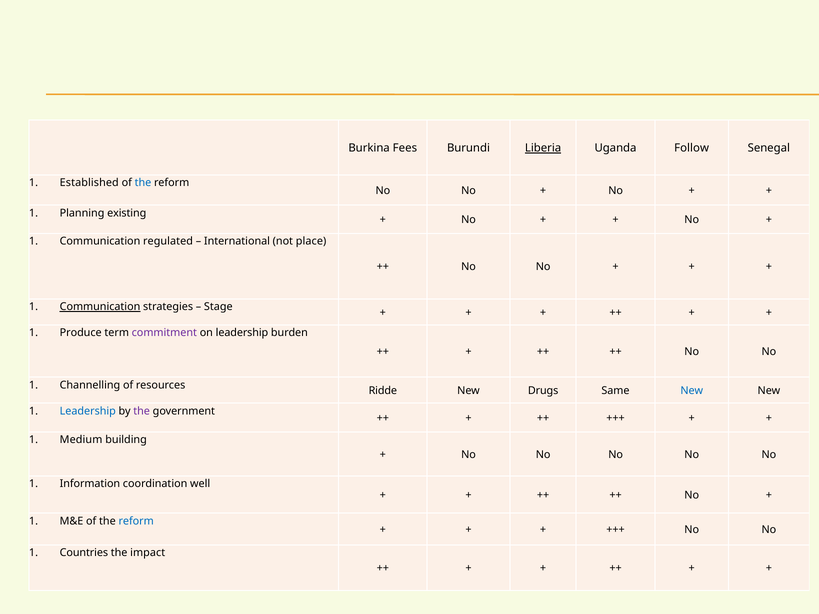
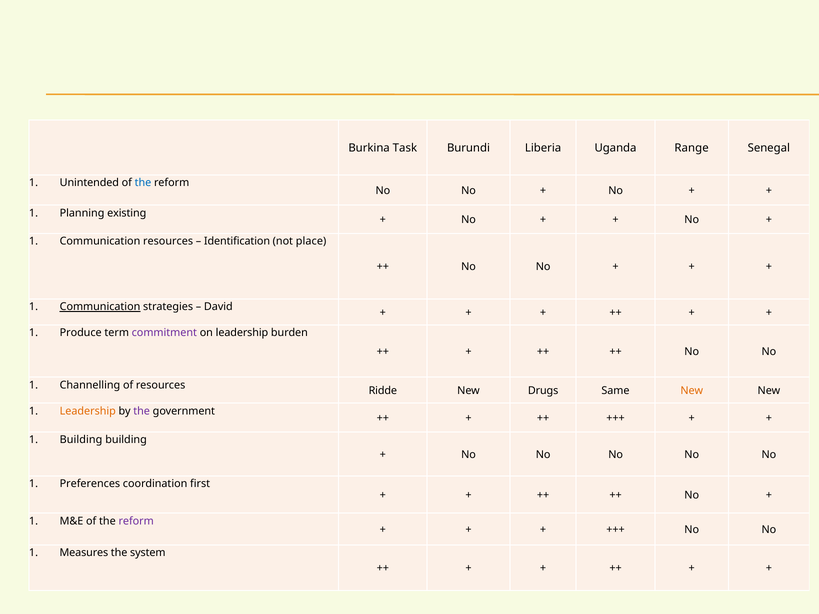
Fees: Fees -> Task (405, 148)
Liberia underline: present -> none (543, 148)
Follow: Follow -> Range (692, 148)
Established: Established -> Unintended (89, 183)
Communication regulated: regulated -> resources (168, 241)
International: International -> Identification (237, 241)
Stage: Stage -> David (218, 307)
New colour: blue -> orange (692, 391)
Leadership colour: blue -> orange (88, 411)
Medium: Medium -> Building (81, 440)
Information: Information -> Preferences (90, 484)
well: well -> first (200, 484)
reform colour: blue -> purple (136, 521)
Countries: Countries -> Measures (84, 553)
impact: impact -> system (148, 553)
